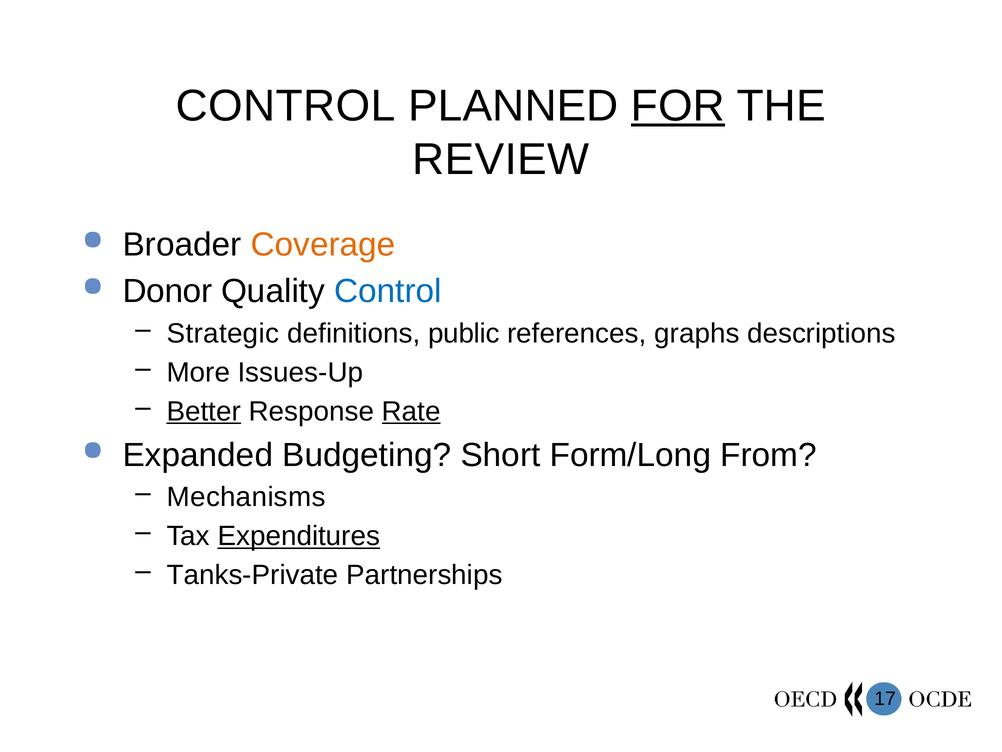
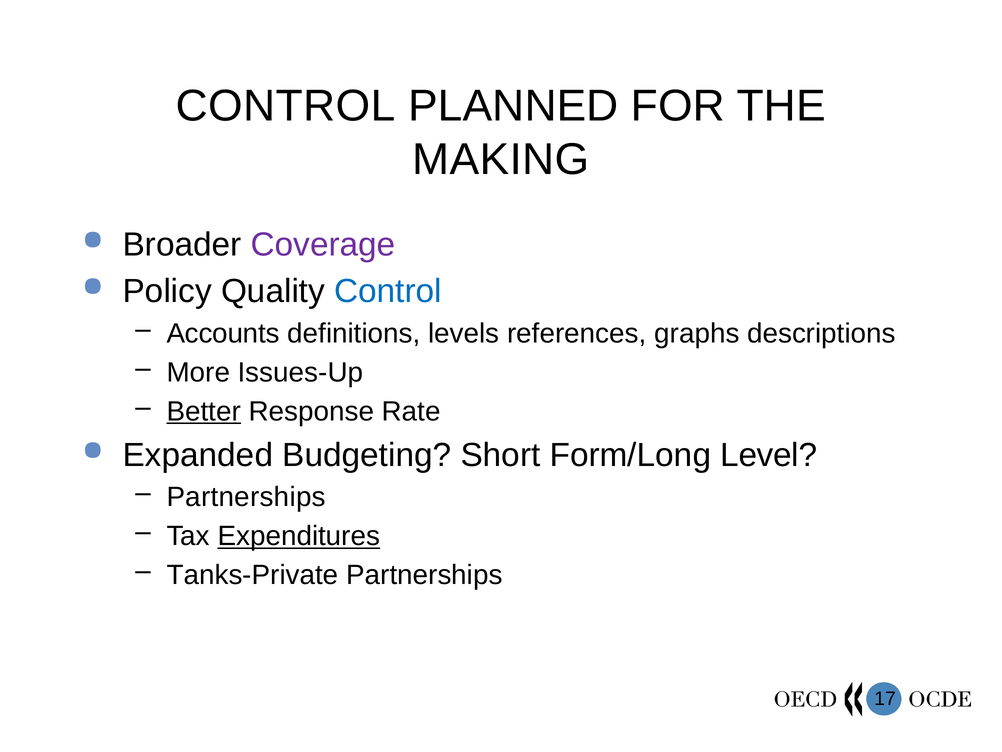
FOR underline: present -> none (678, 106)
REVIEW: REVIEW -> MAKING (501, 159)
Coverage colour: orange -> purple (323, 244)
Donor: Donor -> Policy (167, 291)
Strategic: Strategic -> Accounts (223, 333)
public: public -> levels (464, 333)
Rate underline: present -> none (411, 411)
From: From -> Level (769, 455)
Mechanisms: Mechanisms -> Partnerships (246, 497)
